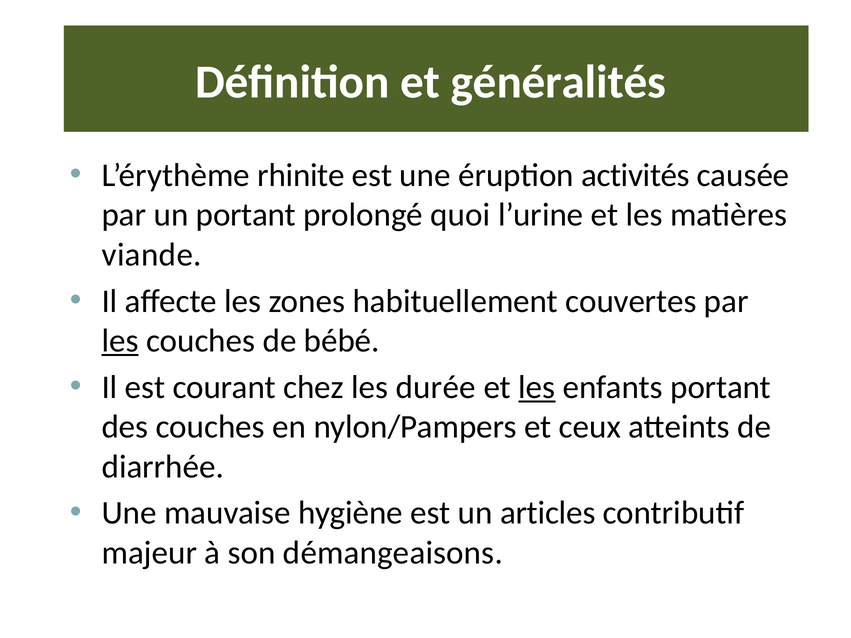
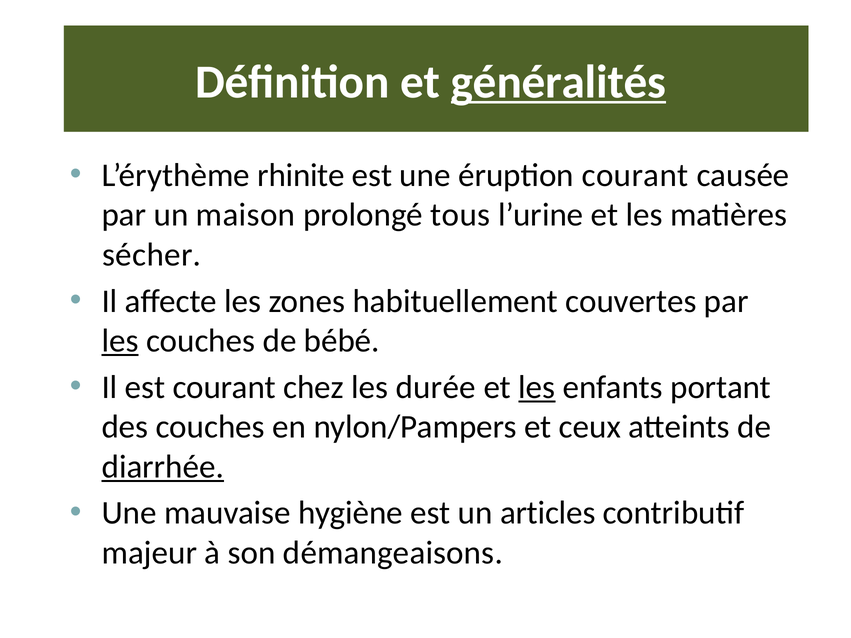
généralités underline: none -> present (558, 82)
éruption activités: activités -> courant (635, 175)
un portant: portant -> maison (246, 215)
quoi: quoi -> tous (460, 215)
viande: viande -> sécher (152, 255)
diarrhée underline: none -> present (163, 467)
